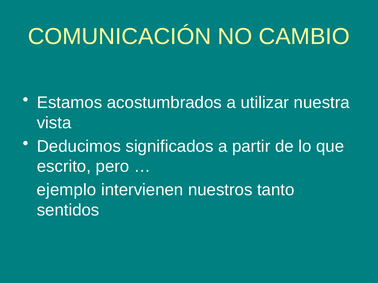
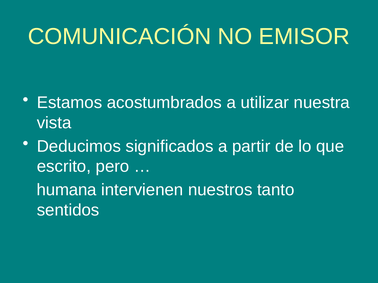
CAMBIO: CAMBIO -> EMISOR (304, 37)
ejemplo: ejemplo -> humana (67, 190)
